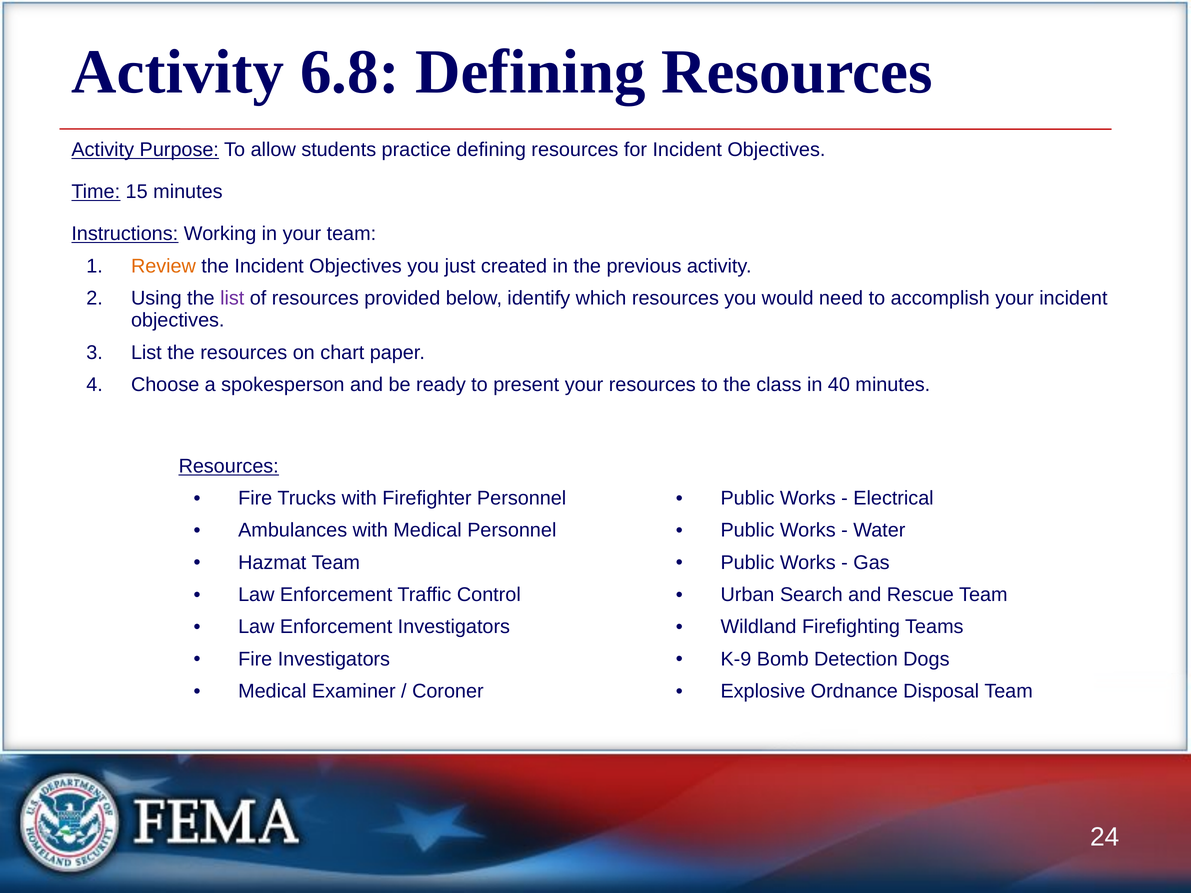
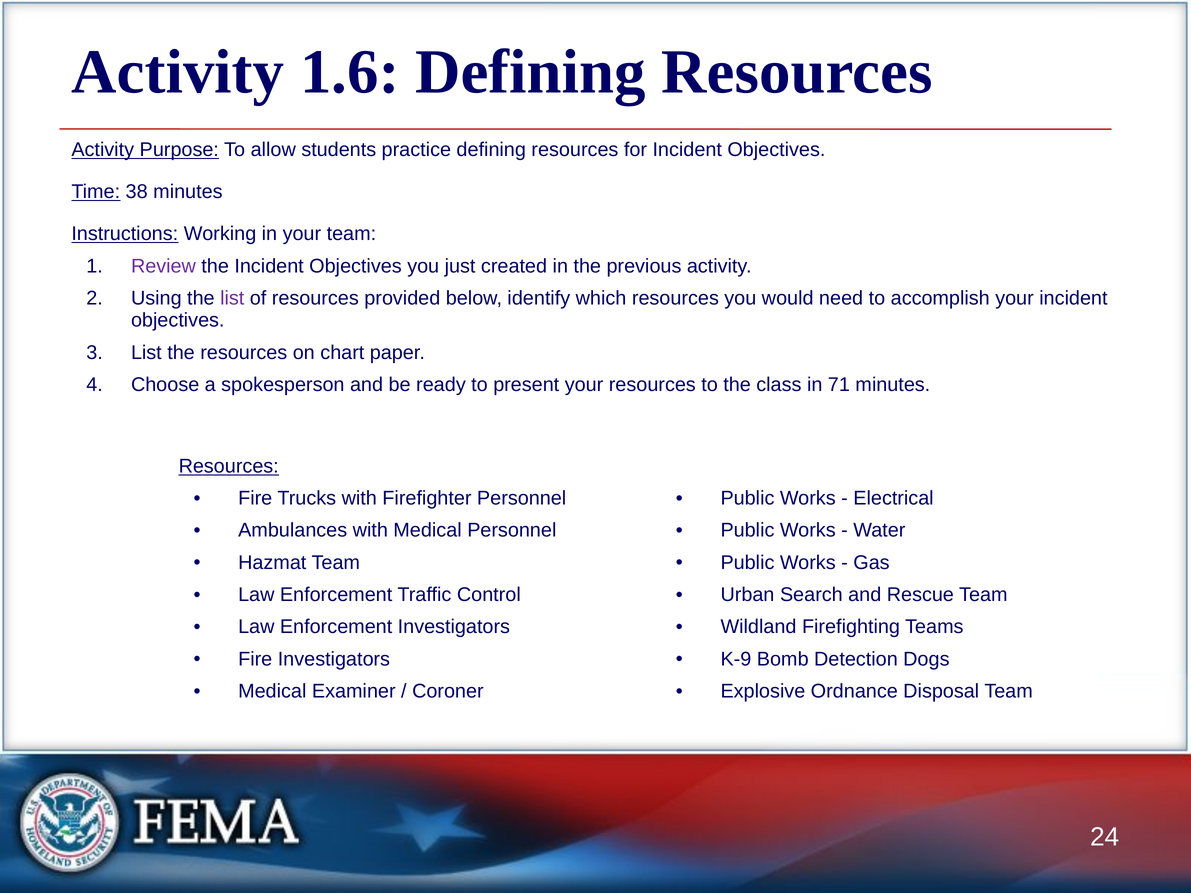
6.8: 6.8 -> 1.6 (350, 72)
15: 15 -> 38 (137, 192)
Review colour: orange -> purple (163, 266)
40: 40 -> 71 (839, 385)
